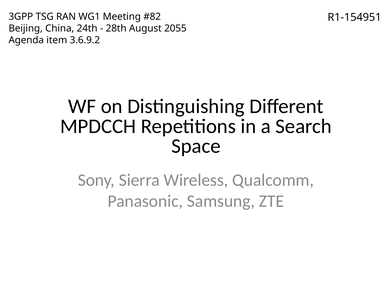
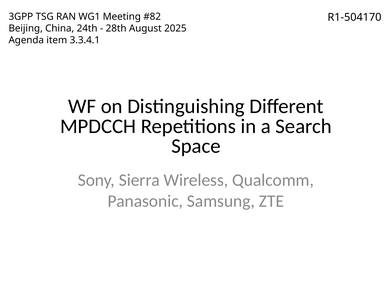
R1-154951: R1-154951 -> R1-504170 (355, 17)
2055: 2055 -> 2025 (175, 28)
3.6.9.2: 3.6.9.2 -> 3.3.4.1 (85, 40)
